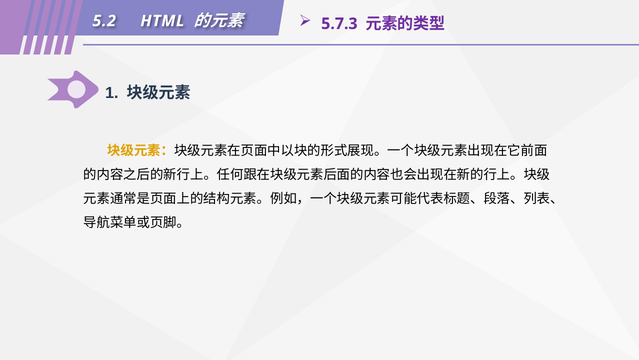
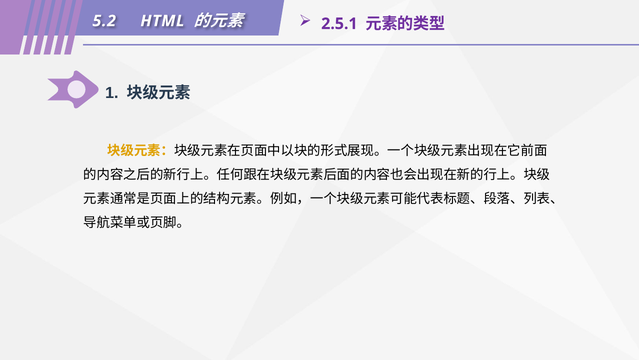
5.7.3: 5.7.3 -> 2.5.1 (339, 24)
